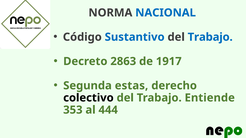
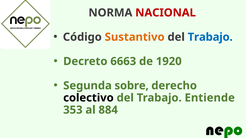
NACIONAL colour: blue -> red (166, 13)
Sustantivo colour: blue -> orange (135, 37)
2863: 2863 -> 6663 (123, 61)
1917: 1917 -> 1920 (169, 61)
estas: estas -> sobre (132, 86)
444: 444 -> 884 (108, 110)
